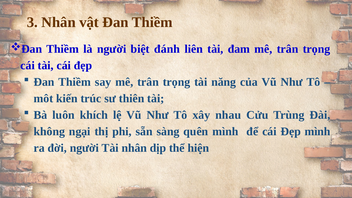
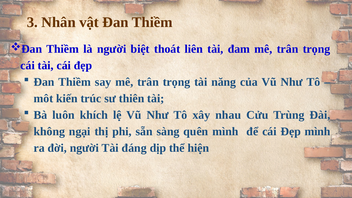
đánh: đánh -> thoát (167, 49)
Tài nhân: nhân -> đáng (134, 148)
